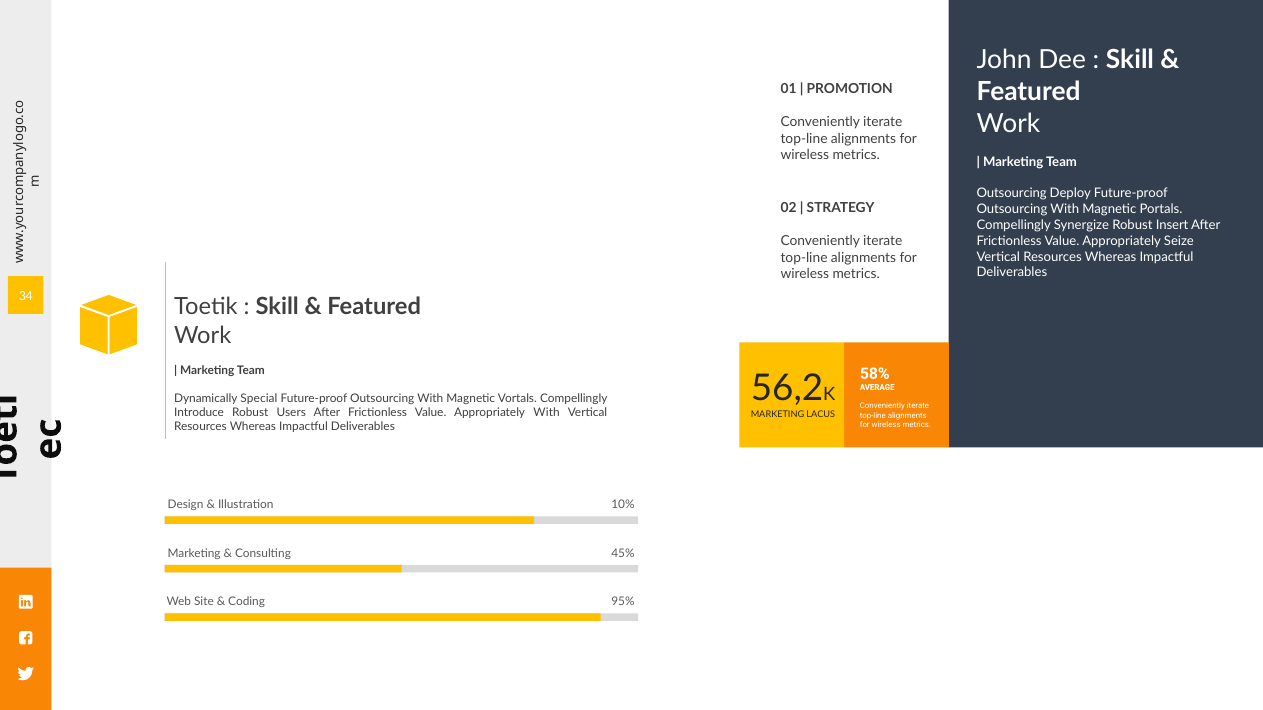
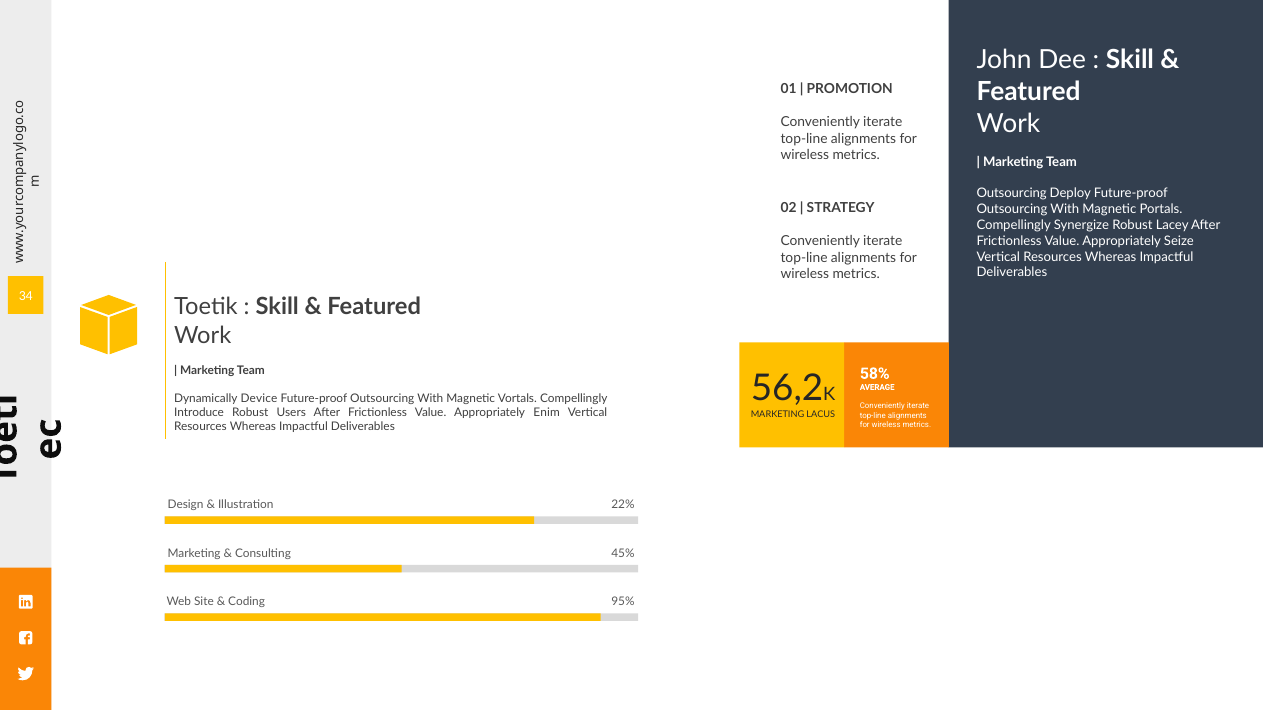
Insert: Insert -> Lacey (1172, 225)
Special: Special -> Device (259, 399)
Appropriately With: With -> Enim (547, 413)
10%: 10% -> 22% (623, 505)
